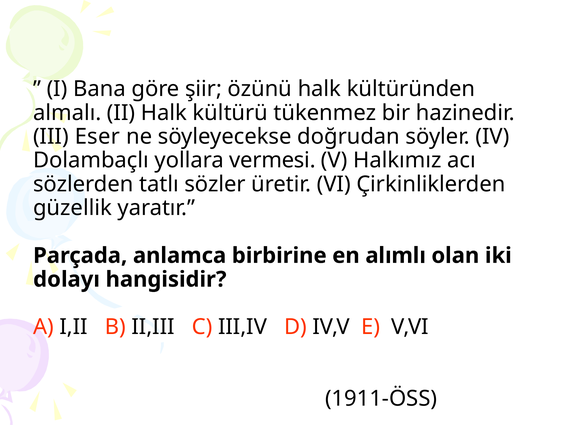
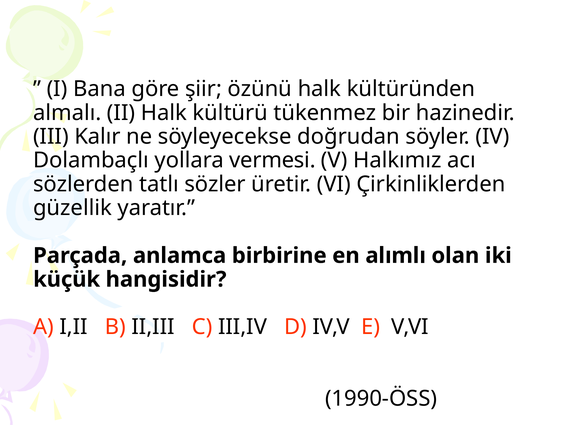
Eser: Eser -> Kalır (97, 137)
dolayı: dolayı -> küçük (67, 280)
1911-ÖSS: 1911-ÖSS -> 1990-ÖSS (381, 399)
